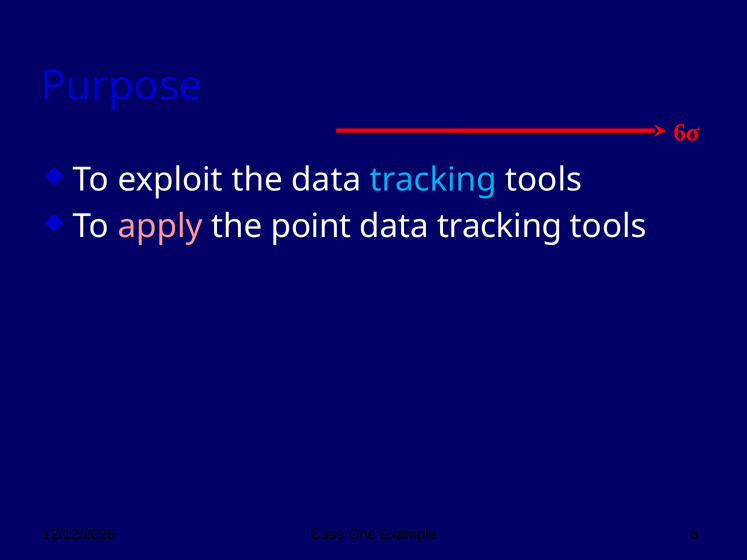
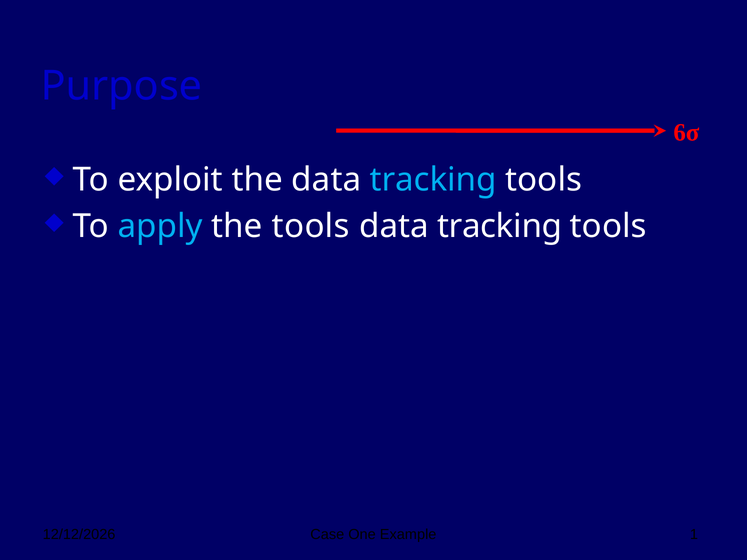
apply colour: pink -> light blue (160, 227)
the point: point -> tools (311, 227)
6: 6 -> 1 (694, 535)
